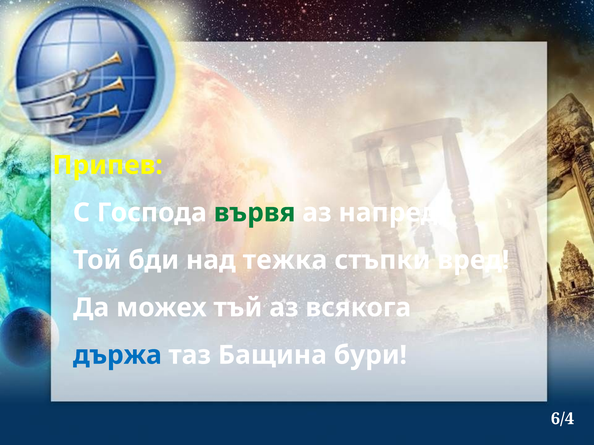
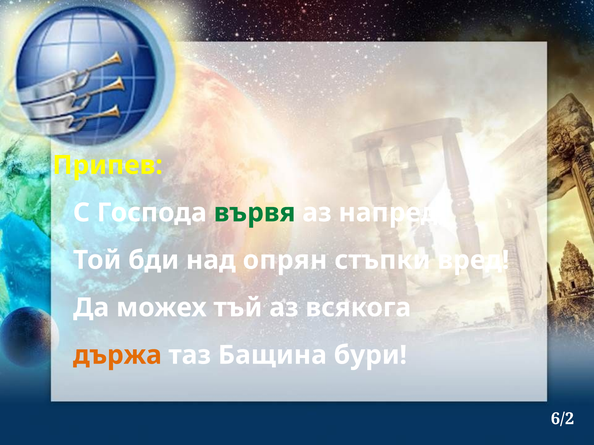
тежка: тежка -> опрян (285, 260)
държа colour: blue -> orange (117, 355)
6/4: 6/4 -> 6/2 (562, 419)
